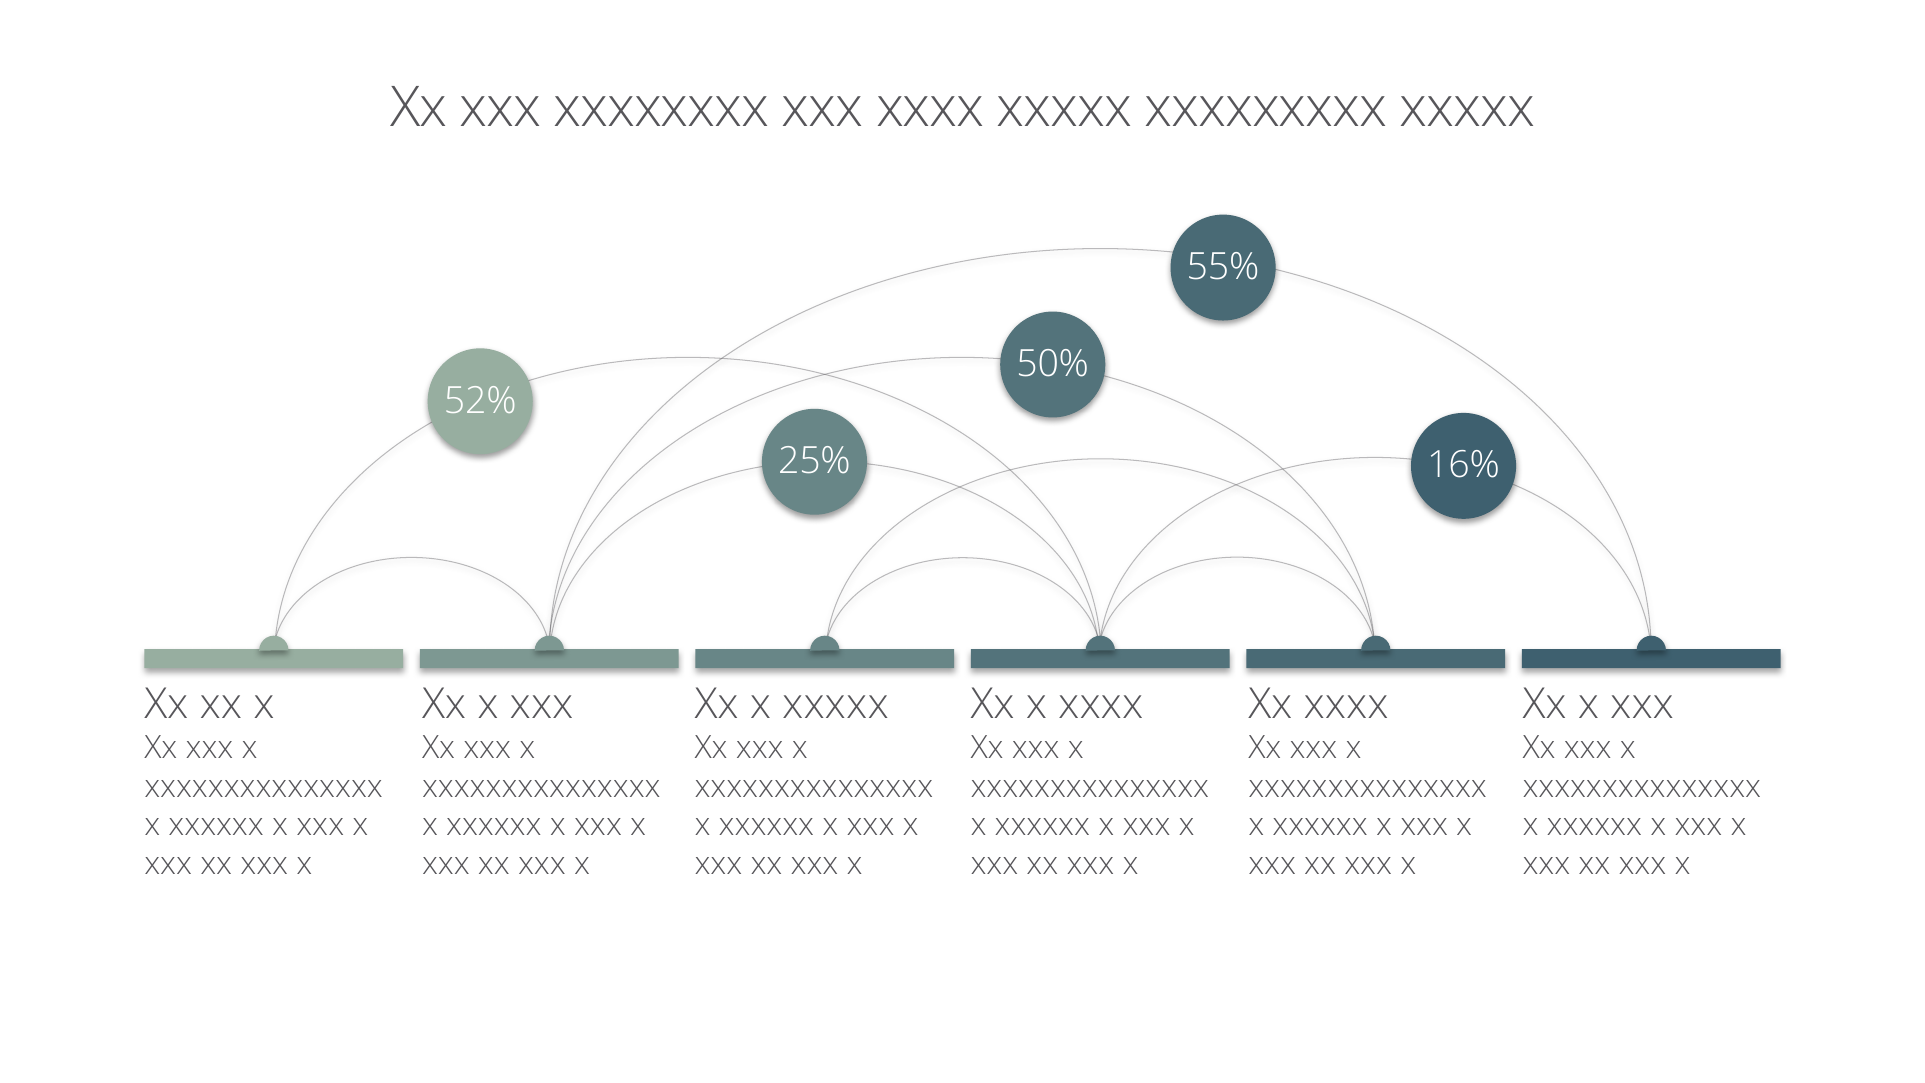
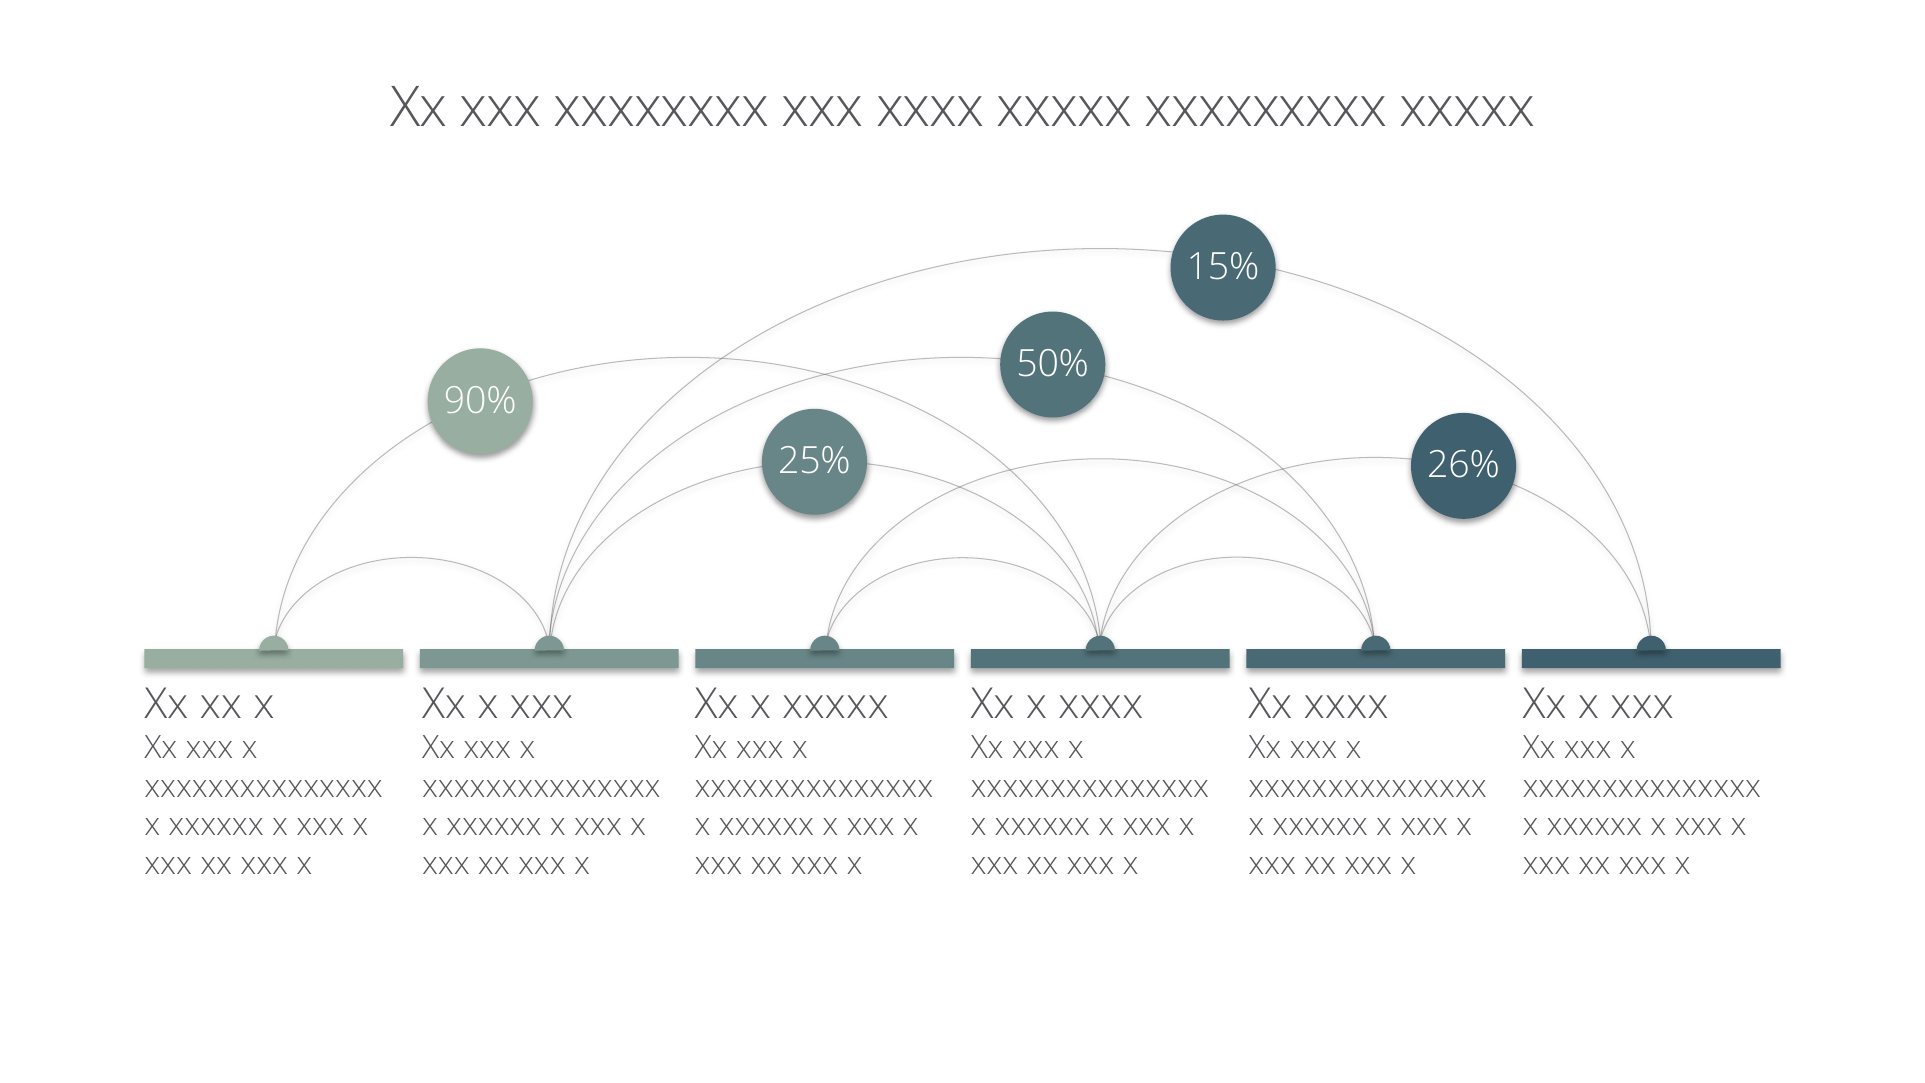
55%: 55% -> 15% (1223, 267)
52%: 52% -> 90% (480, 401)
16%: 16% -> 26% (1464, 465)
